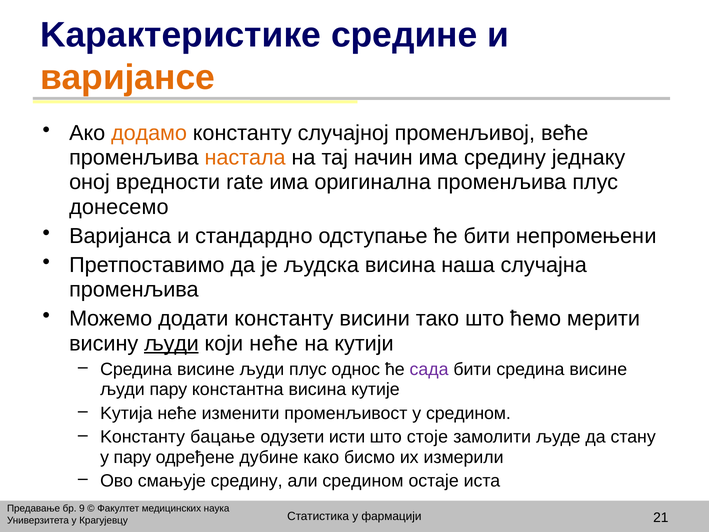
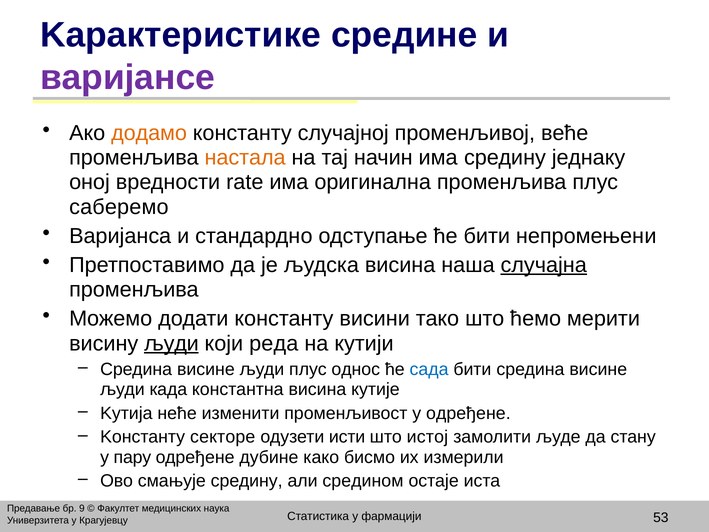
варијансе colour: orange -> purple (127, 78)
донесемо: донесемо -> саберемо (119, 207)
случајна underline: none -> present (544, 265)
који неће: неће -> реда (274, 343)
сада colour: purple -> blue (429, 369)
људи пару: пару -> када (168, 389)
у средином: средином -> одређене (468, 413)
бацање: бацање -> секторе (223, 437)
стоје: стоје -> истој (427, 437)
21: 21 -> 53 (661, 517)
